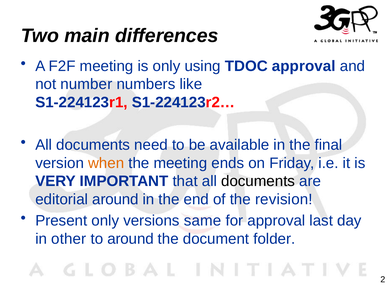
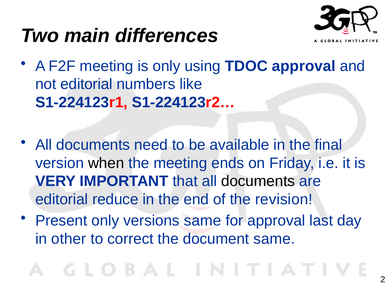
not number: number -> editorial (86, 84)
when colour: orange -> black (106, 163)
editorial around: around -> reduce (115, 199)
to around: around -> correct (130, 239)
document folder: folder -> same (274, 239)
